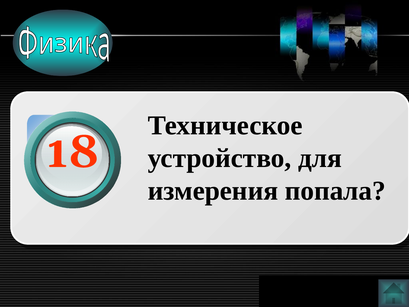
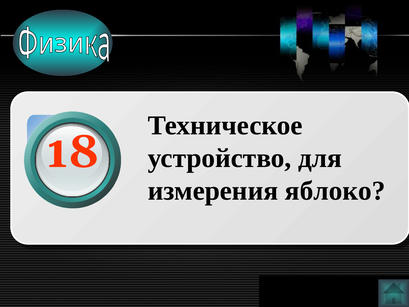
попала: попала -> яблоко (335, 191)
